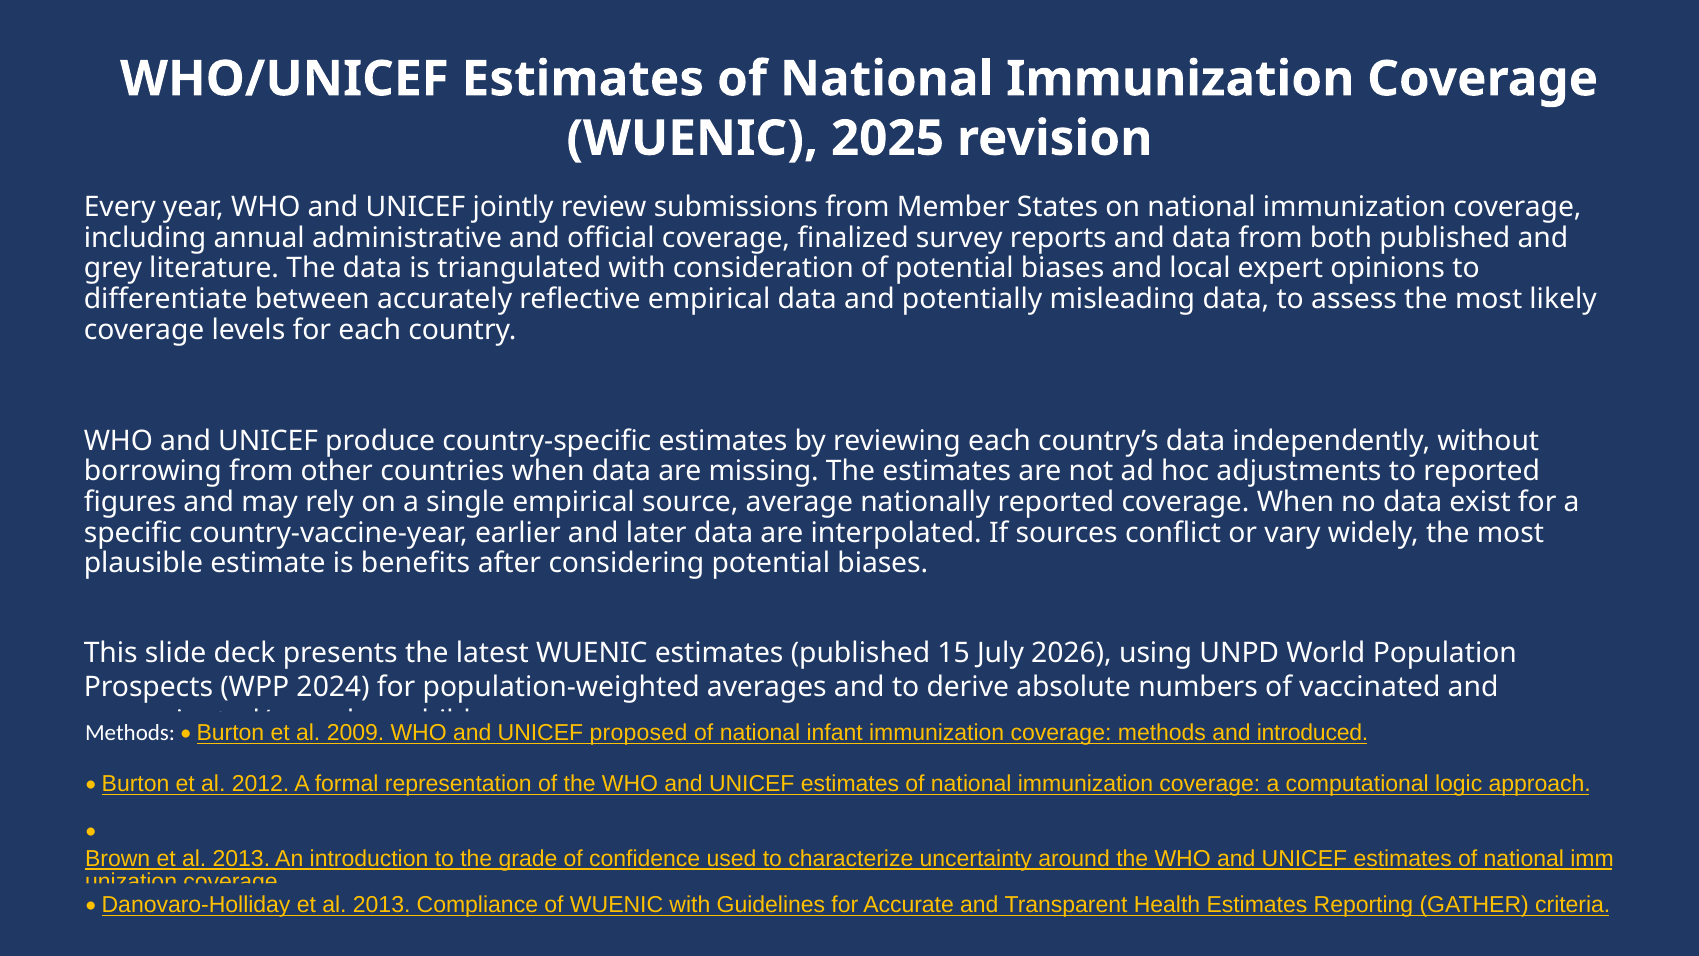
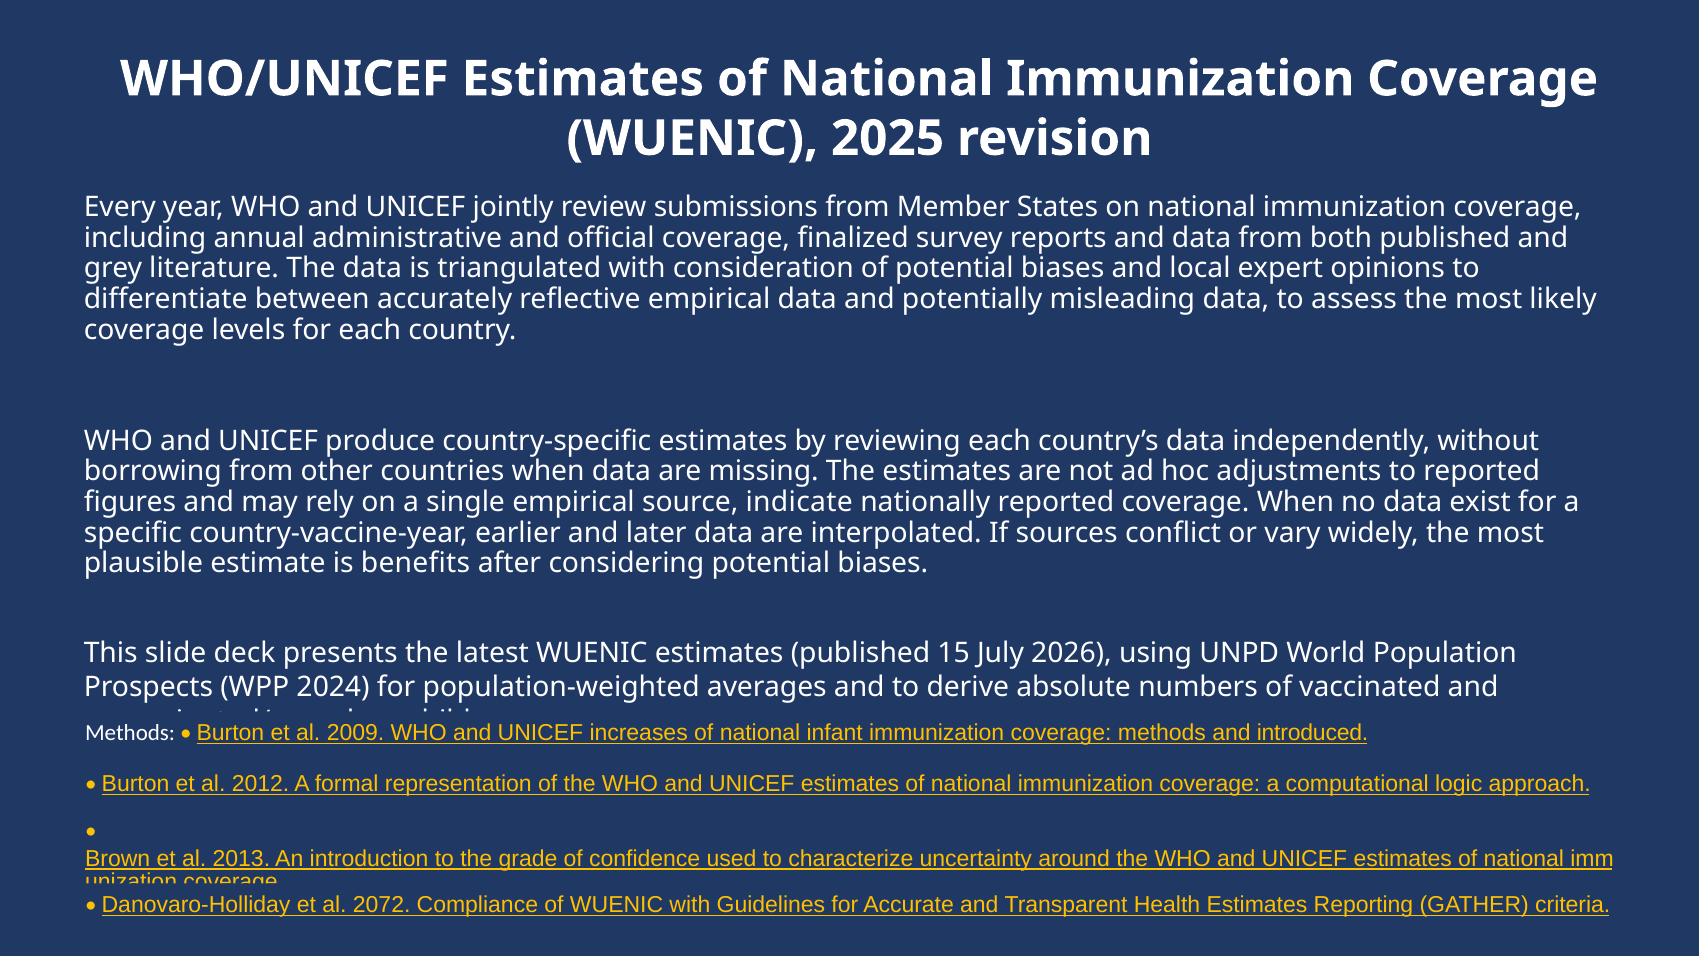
average: average -> indicate (799, 502)
proposed: proposed -> increases (639, 733)
Danovaro-Holliday et al 2013: 2013 -> 2072 (382, 905)
